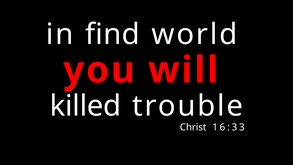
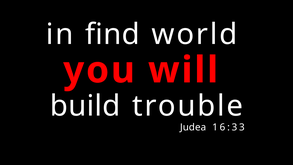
killed: killed -> build (85, 106)
Christ: Christ -> Judea (193, 127)
